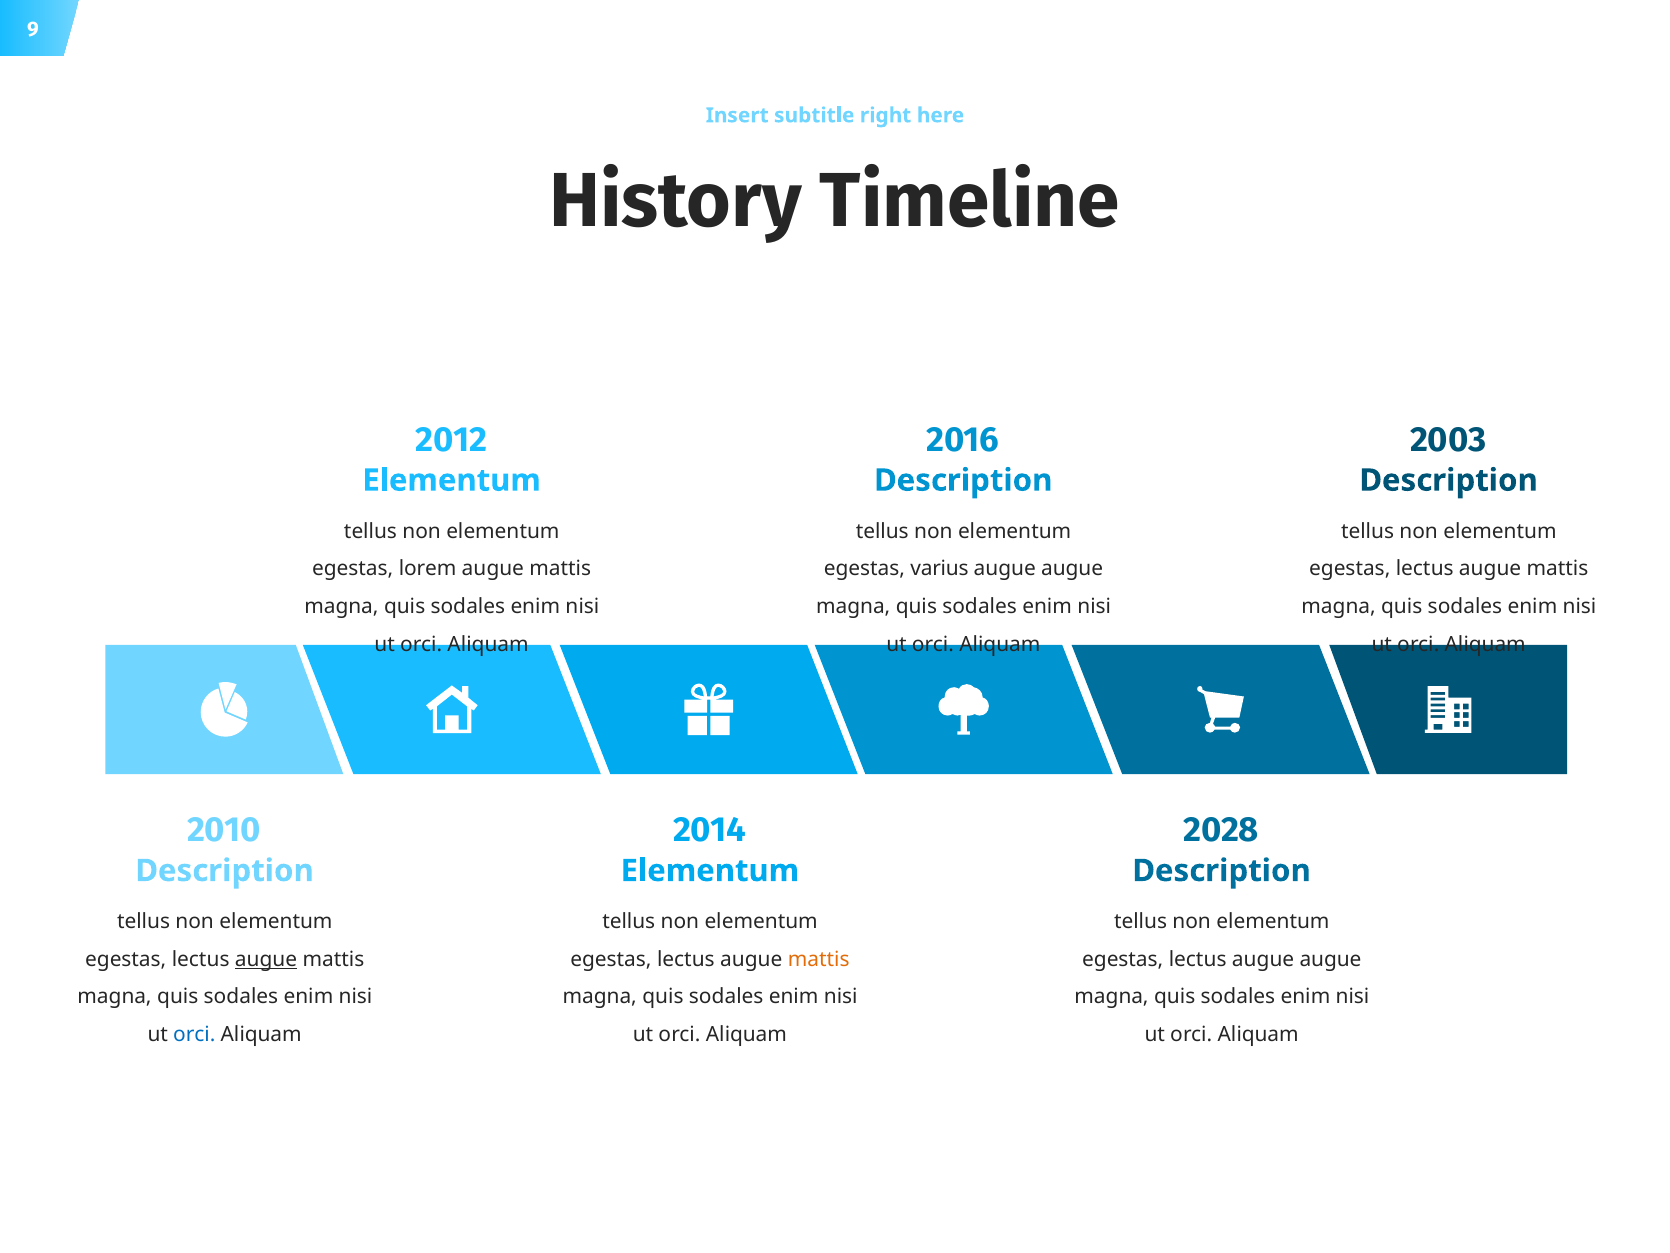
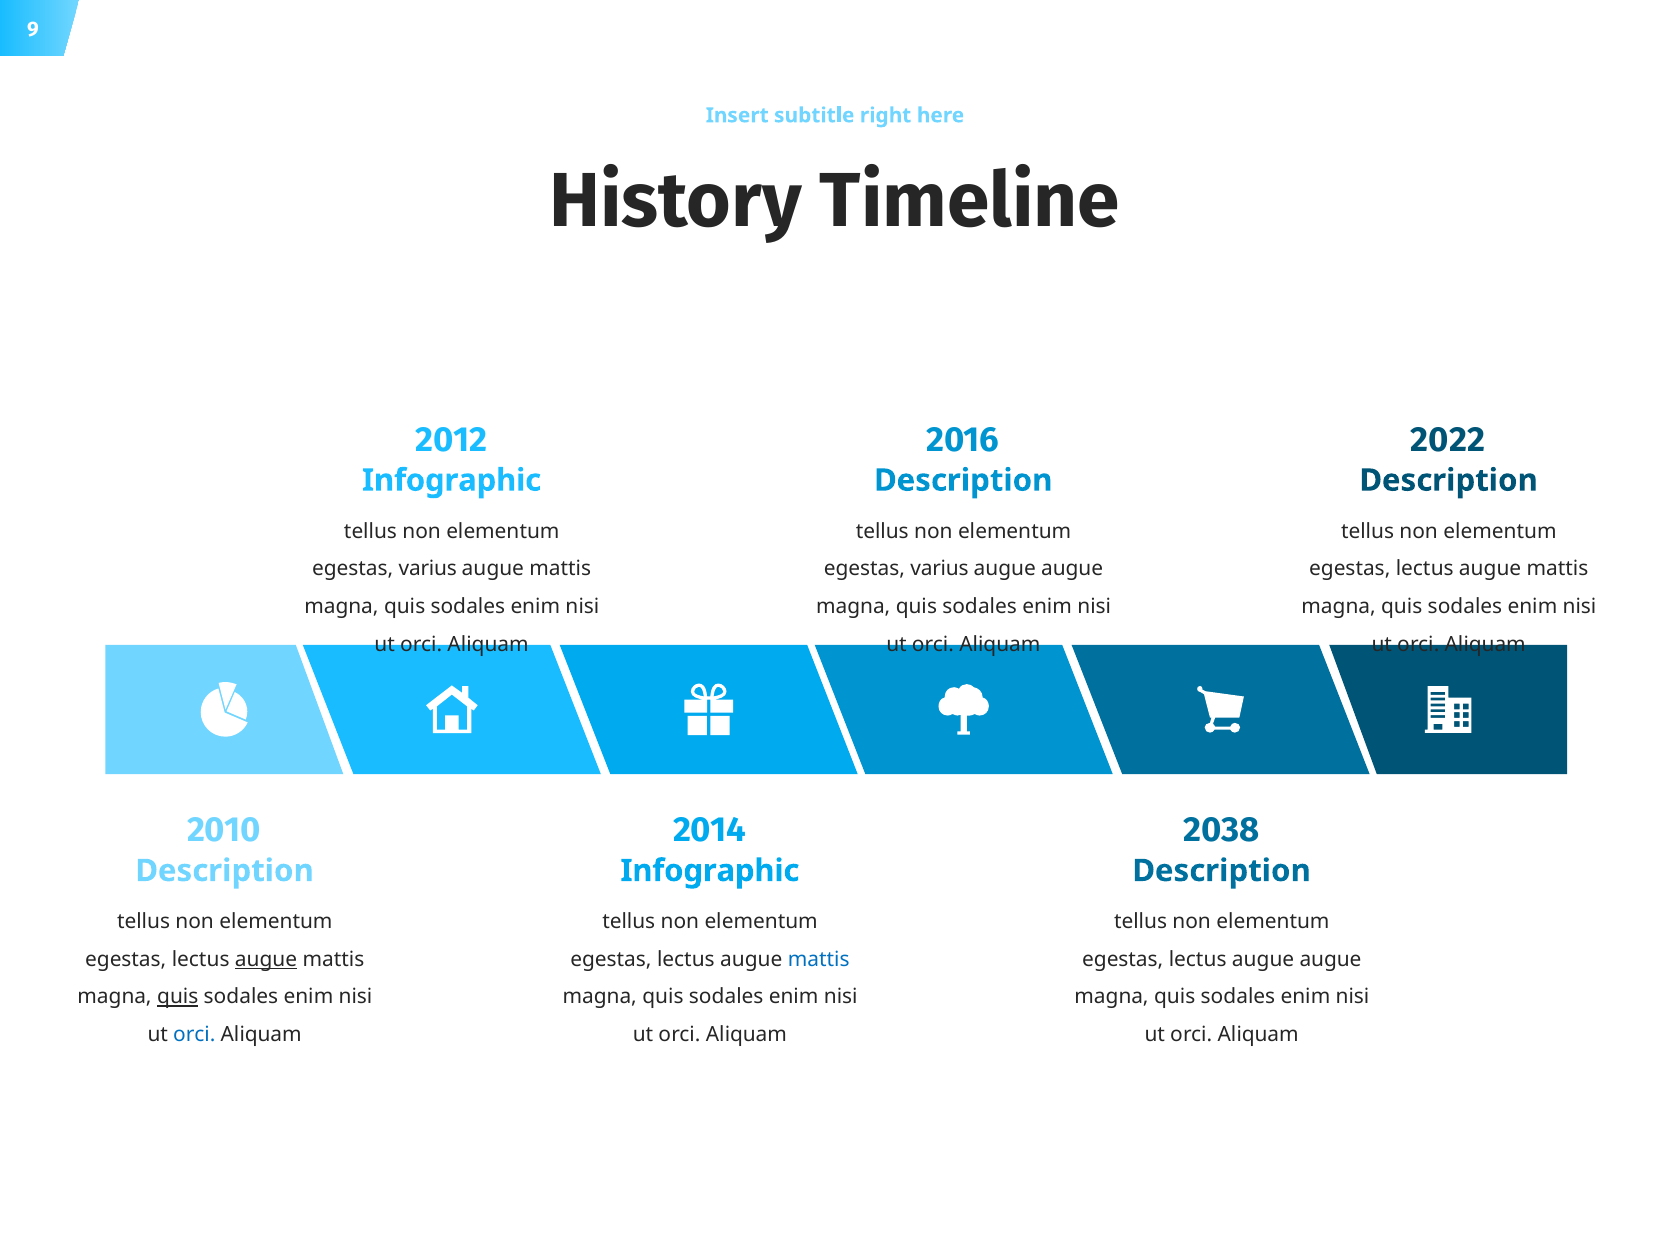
2003: 2003 -> 2022 (1448, 440)
Elementum: Elementum -> Infographic (452, 480)
lorem: lorem -> varius (428, 569)
2028: 2028 -> 2038 (1221, 830)
Elementum: Elementum -> Infographic (710, 870)
mattis colour: orange -> blue (819, 959)
quis underline: none -> present (178, 997)
